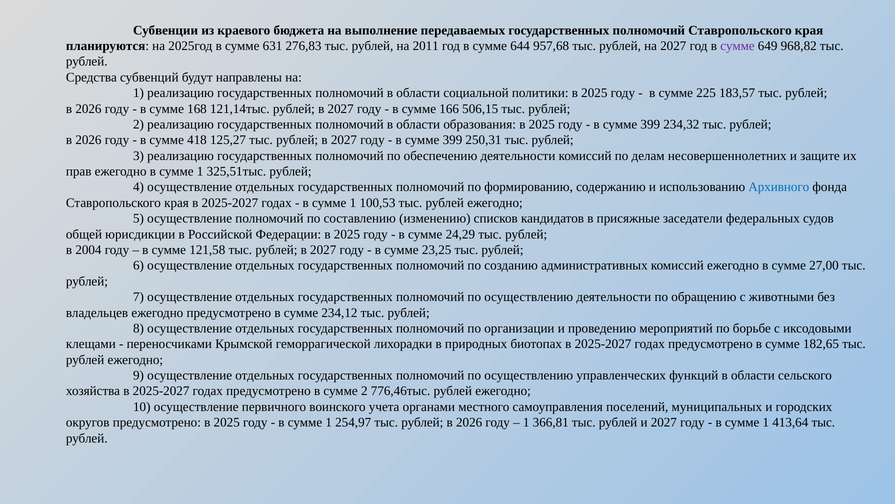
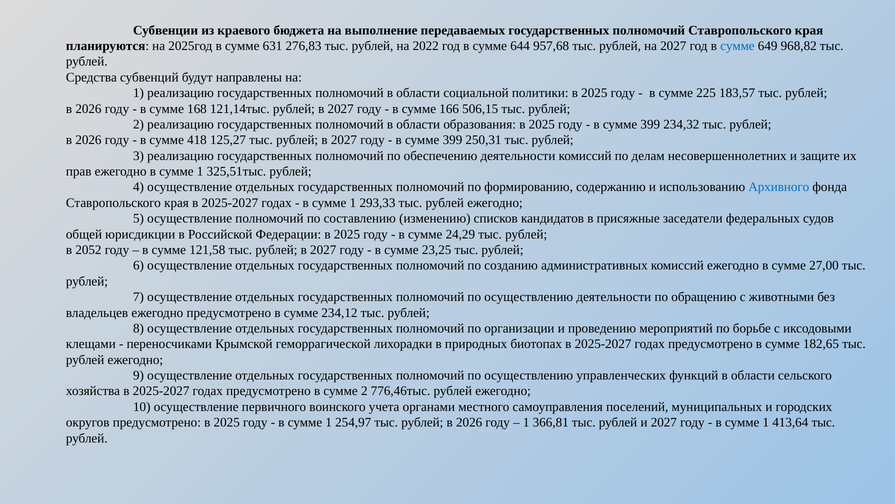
2011: 2011 -> 2022 (426, 46)
сумме colour: purple -> blue (737, 46)
100,53: 100,53 -> 293,33 (377, 203)
2004: 2004 -> 2052 (88, 250)
